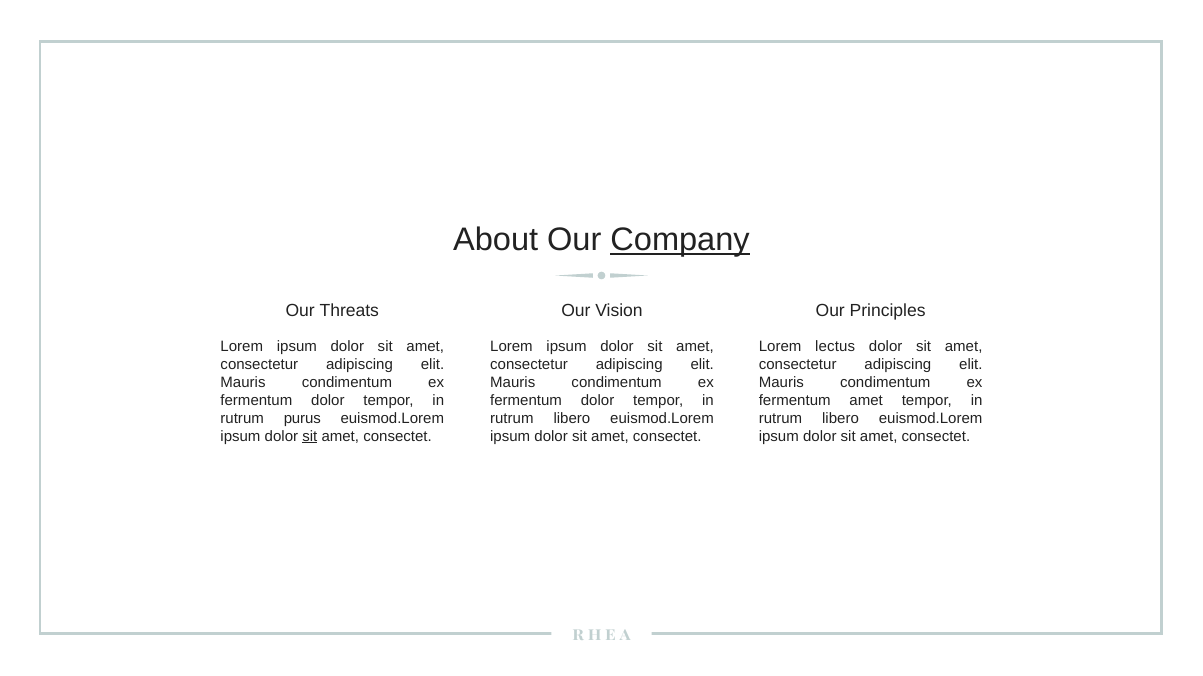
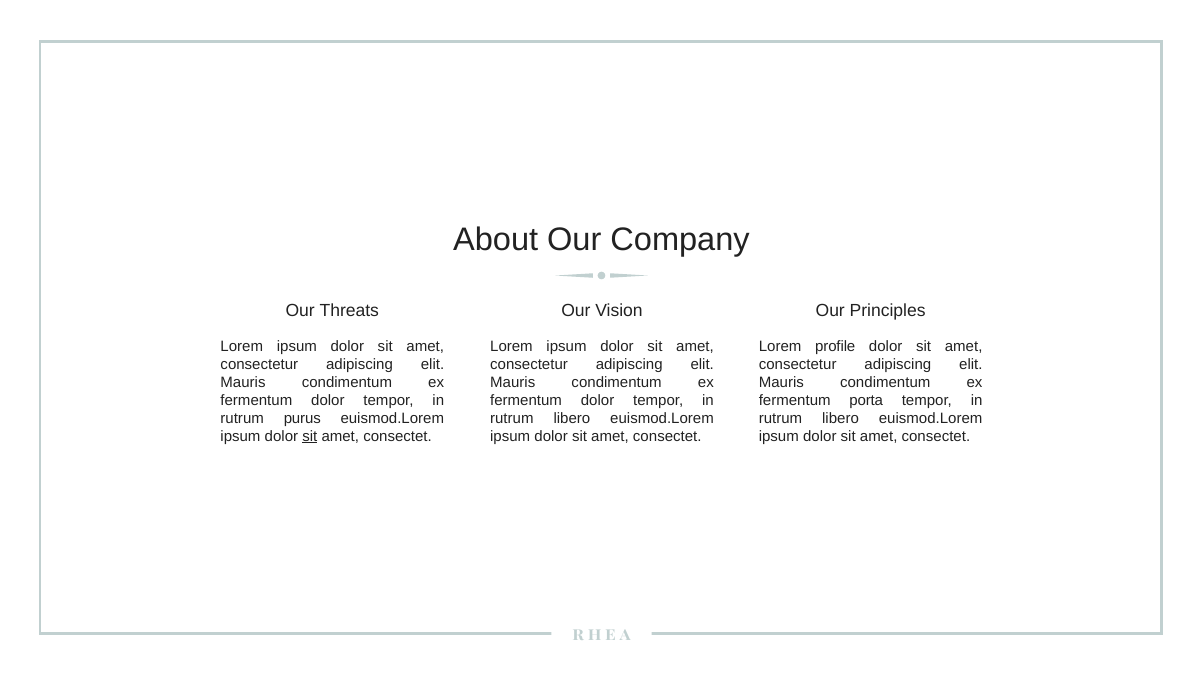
Company underline: present -> none (680, 240)
lectus: lectus -> profile (835, 346)
fermentum amet: amet -> porta (866, 401)
